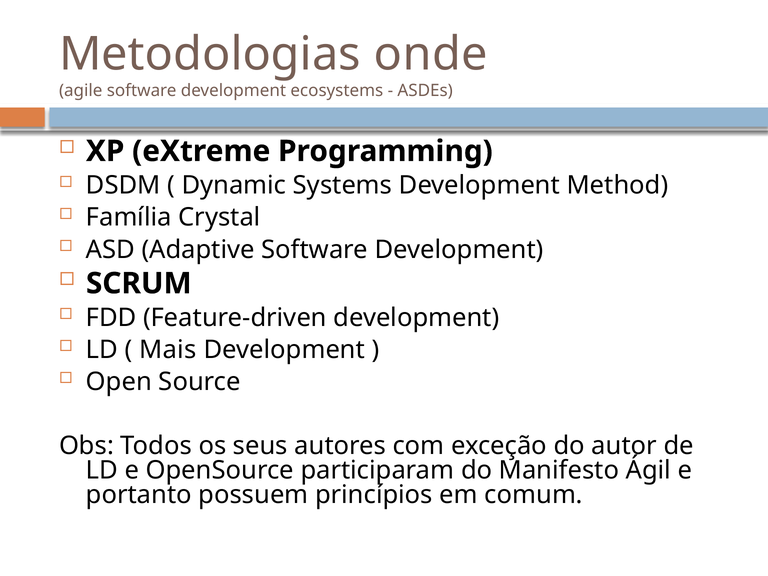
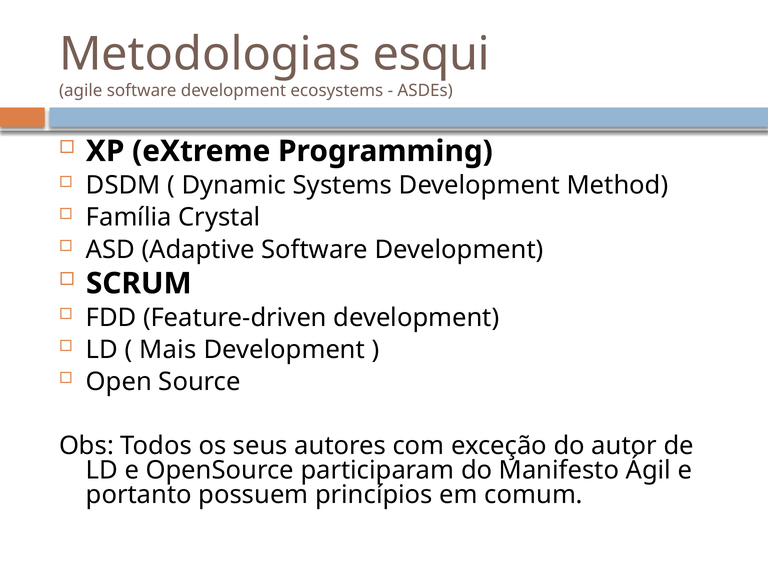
onde: onde -> esqui (431, 54)
